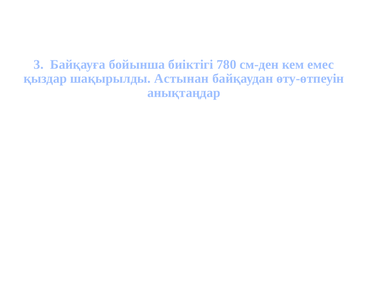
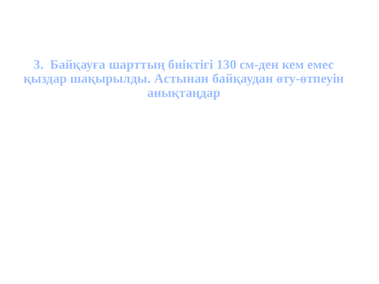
бойынша: бойынша -> шарттың (137, 64)
780: 780 -> 130 (226, 64)
